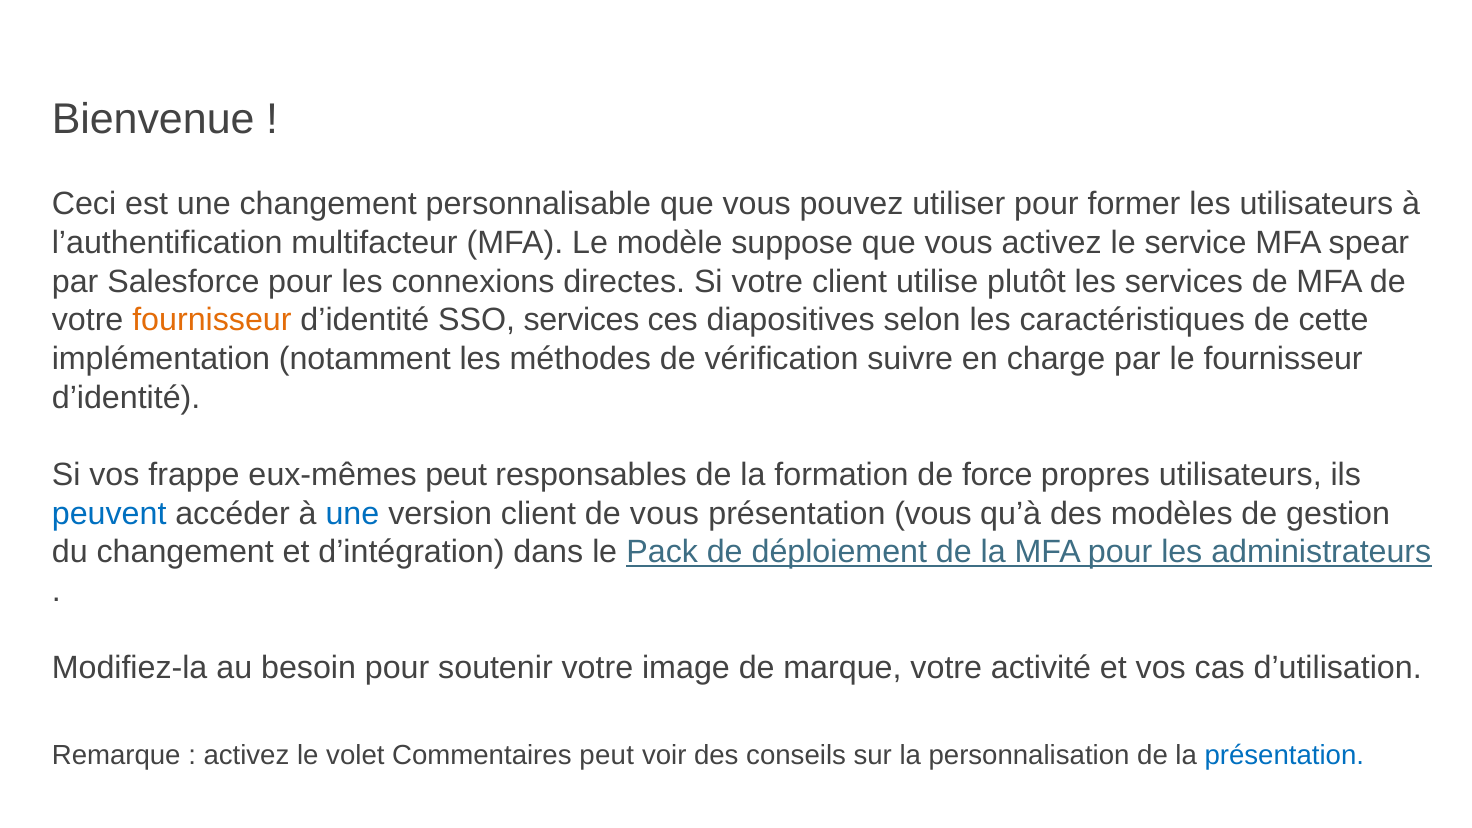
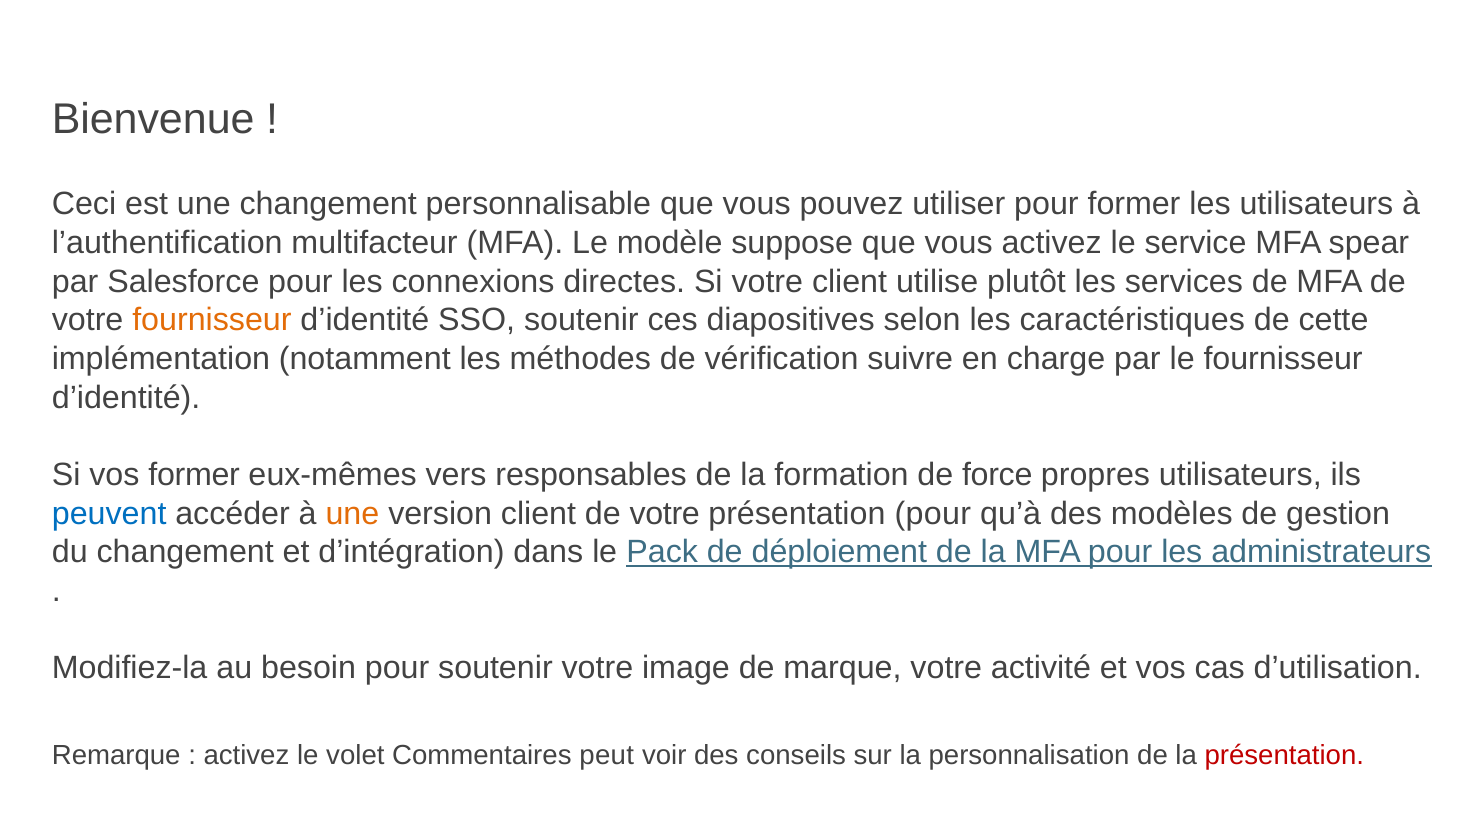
SSO services: services -> soutenir (581, 320)
vos frappe: frappe -> former (194, 475)
eux-mêmes peut: peut -> vers (456, 475)
une colour: blue -> orange (352, 514)
client de vous: vous -> votre (665, 514)
présentation vous: vous -> pour (933, 514)
présentation colour: blue -> red (1284, 755)
